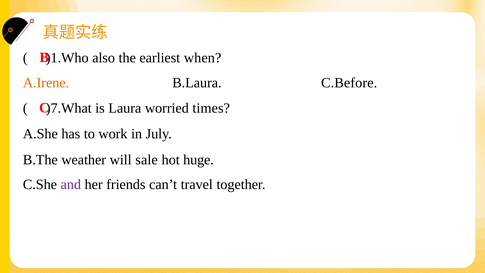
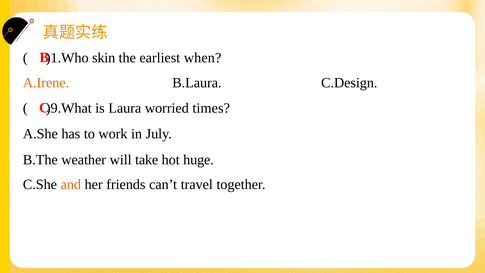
also: also -> skin (104, 58)
C.Before: C.Before -> C.Design (349, 83)
)7.What: )7.What -> )9.What (69, 108)
sale: sale -> take (147, 160)
and colour: purple -> orange (71, 184)
